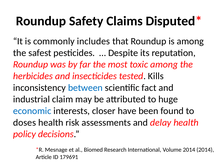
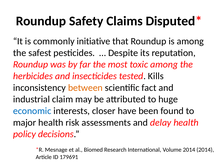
includes: includes -> initiative (94, 41)
between colour: blue -> orange (85, 88)
doses: doses -> major (25, 123)
